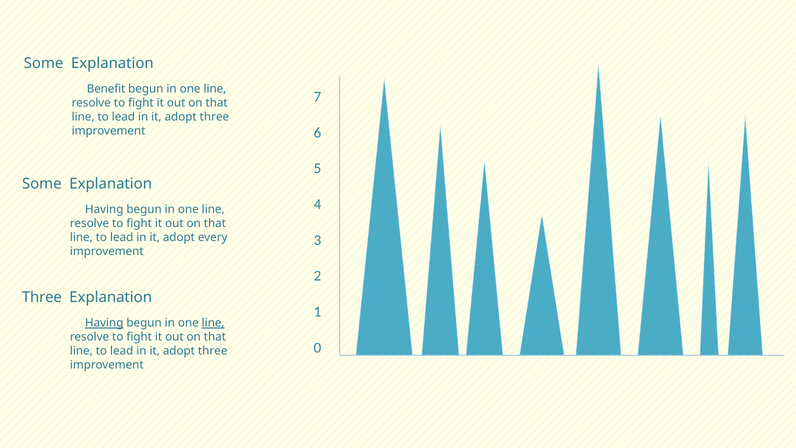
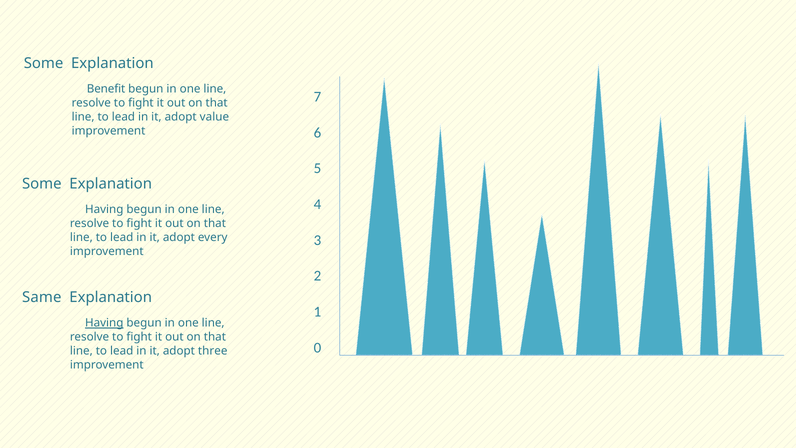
three: three -> value (214, 117)
Three: Three -> Same (42, 297)
line underline: present -> none (213, 323)
